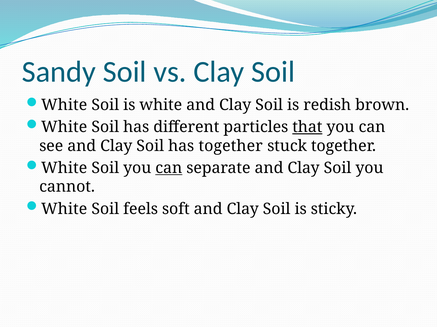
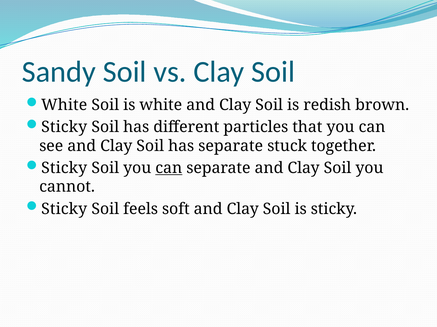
White: White -> Sticky (64, 127)
that underline: present -> none (307, 127)
has together: together -> separate (231, 146)
White: White -> Sticky (64, 168)
White: White -> Sticky (64, 209)
